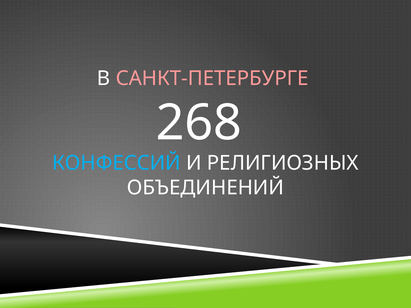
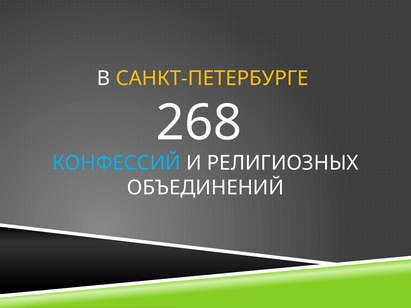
САНКТ-ПЕТЕРБУРГЕ colour: pink -> yellow (212, 78)
